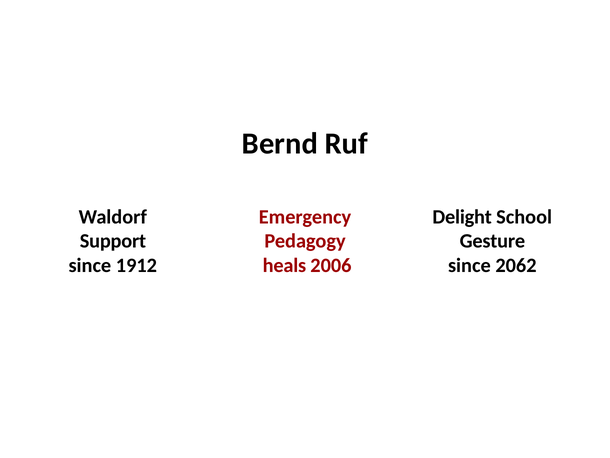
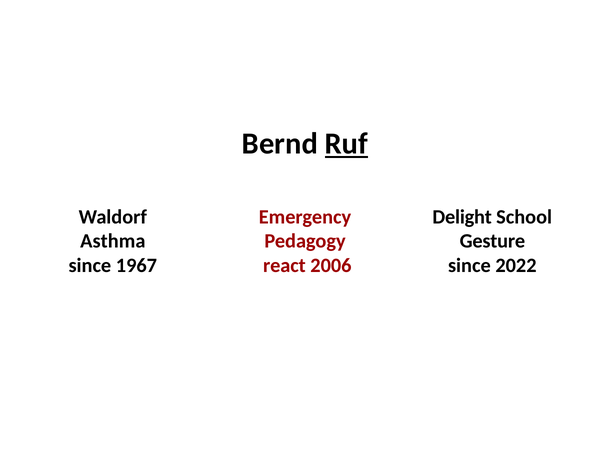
Ruf underline: none -> present (346, 144)
Support: Support -> Asthma (113, 241)
1912: 1912 -> 1967 (136, 265)
heals: heals -> react (284, 265)
2062: 2062 -> 2022 (516, 265)
